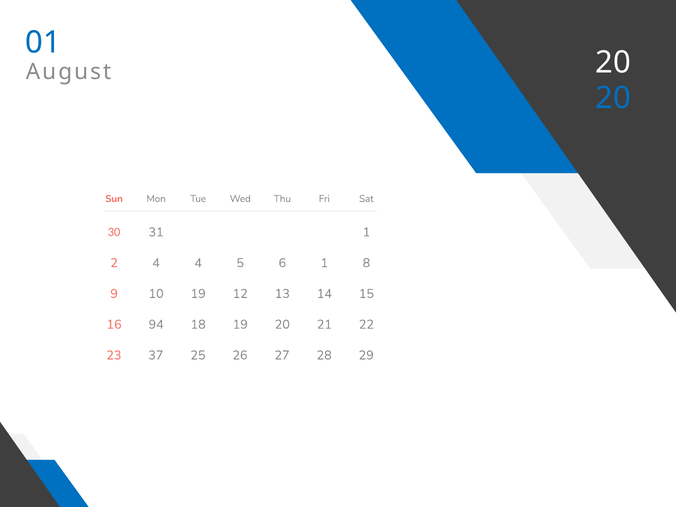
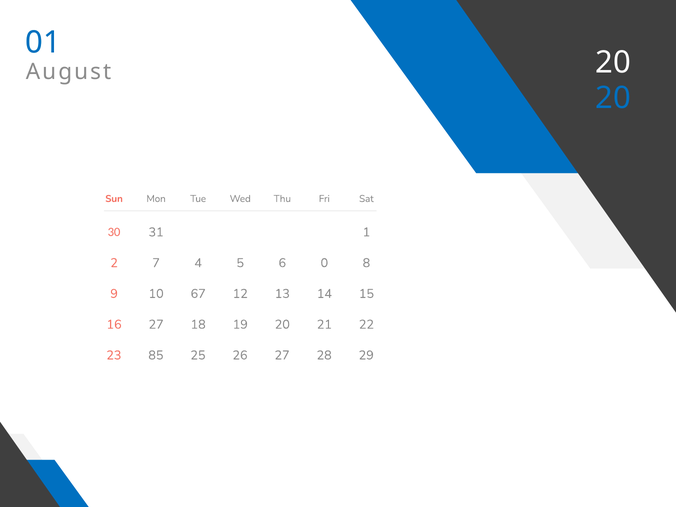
2 4: 4 -> 7 (156, 263)
6 1: 1 -> 0 (324, 263)
10 19: 19 -> 67 (198, 294)
16 94: 94 -> 27 (156, 324)
37: 37 -> 85 (156, 355)
